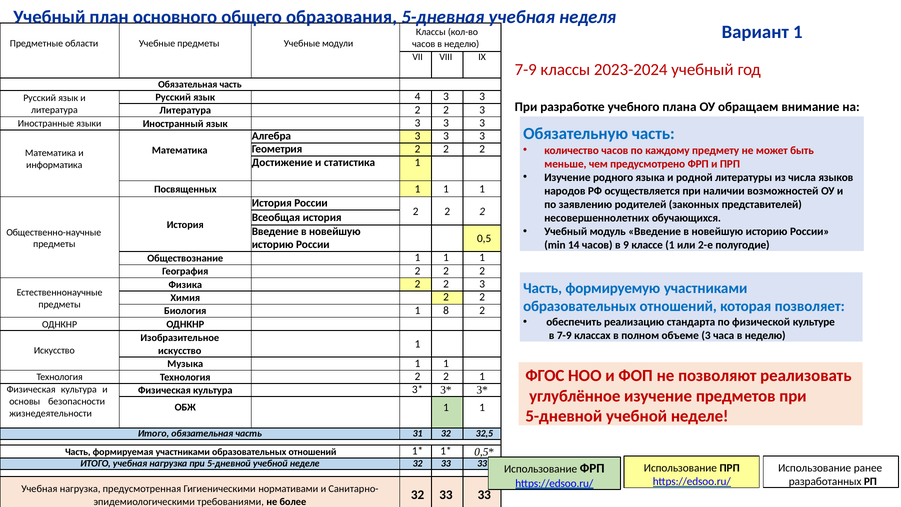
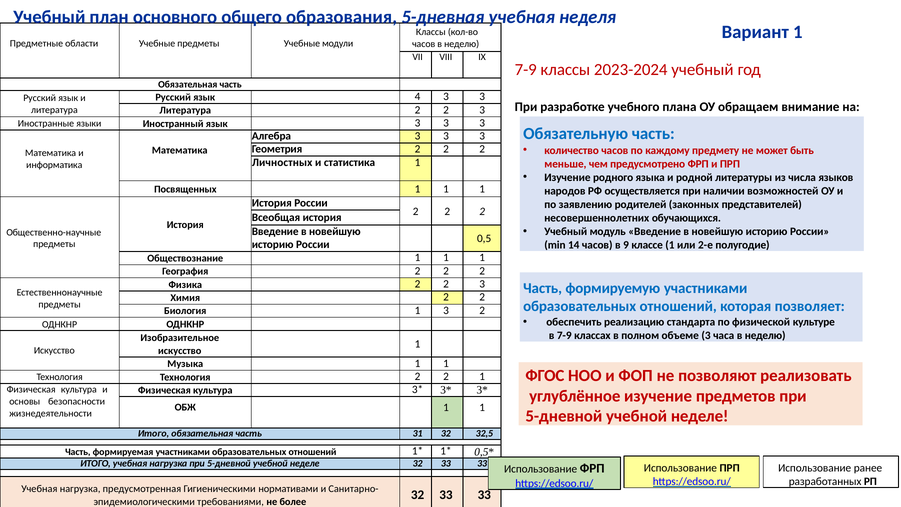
Достижение: Достижение -> Личностных (282, 163)
1 8: 8 -> 3 (446, 310)
